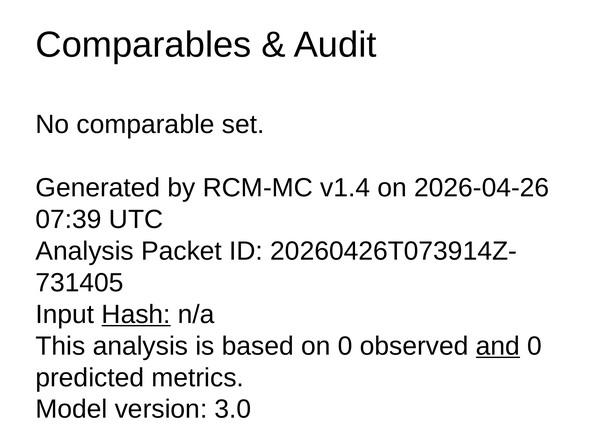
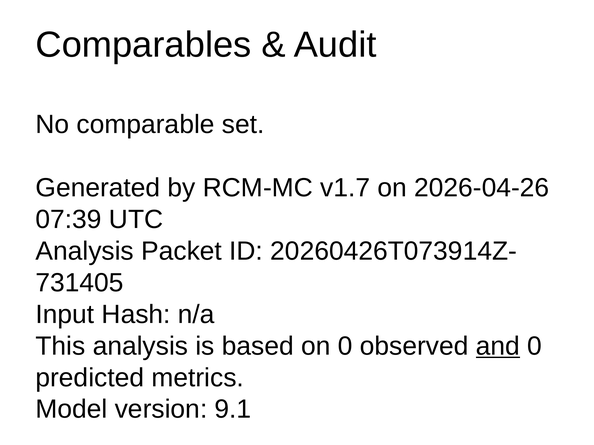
v1.4: v1.4 -> v1.7 (345, 188)
Hash underline: present -> none (136, 315)
3.0: 3.0 -> 9.1 (233, 410)
